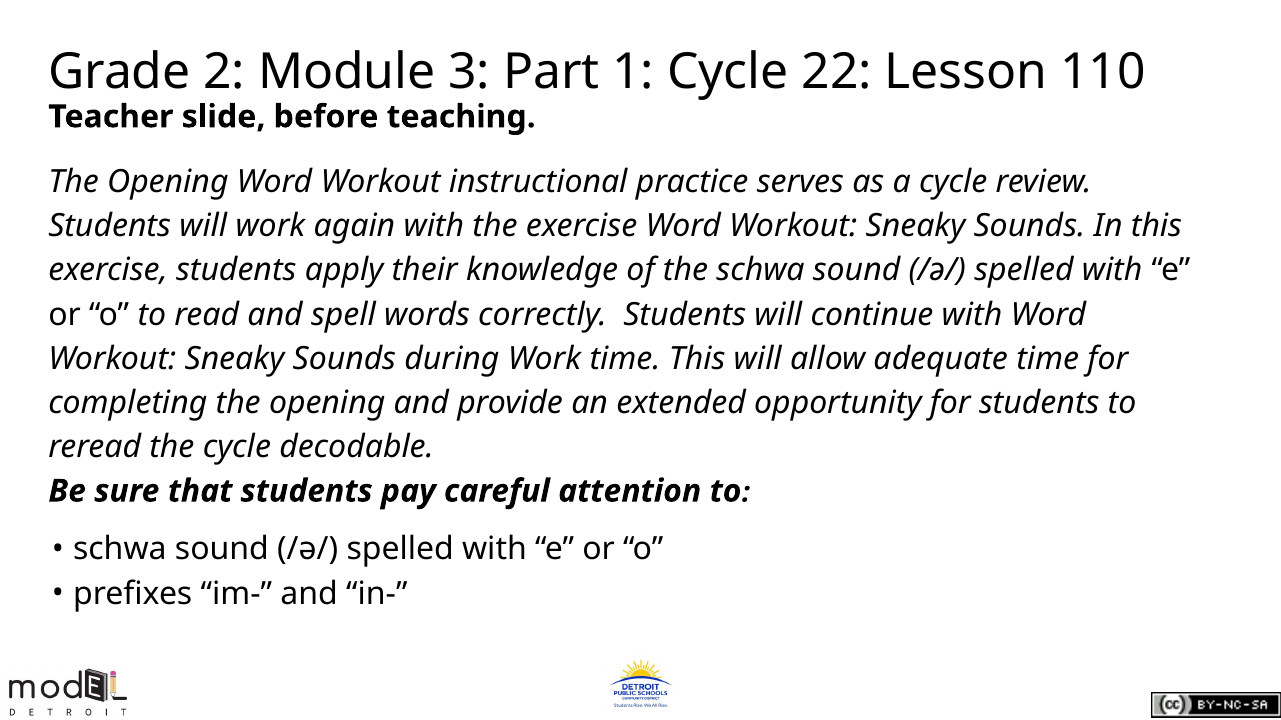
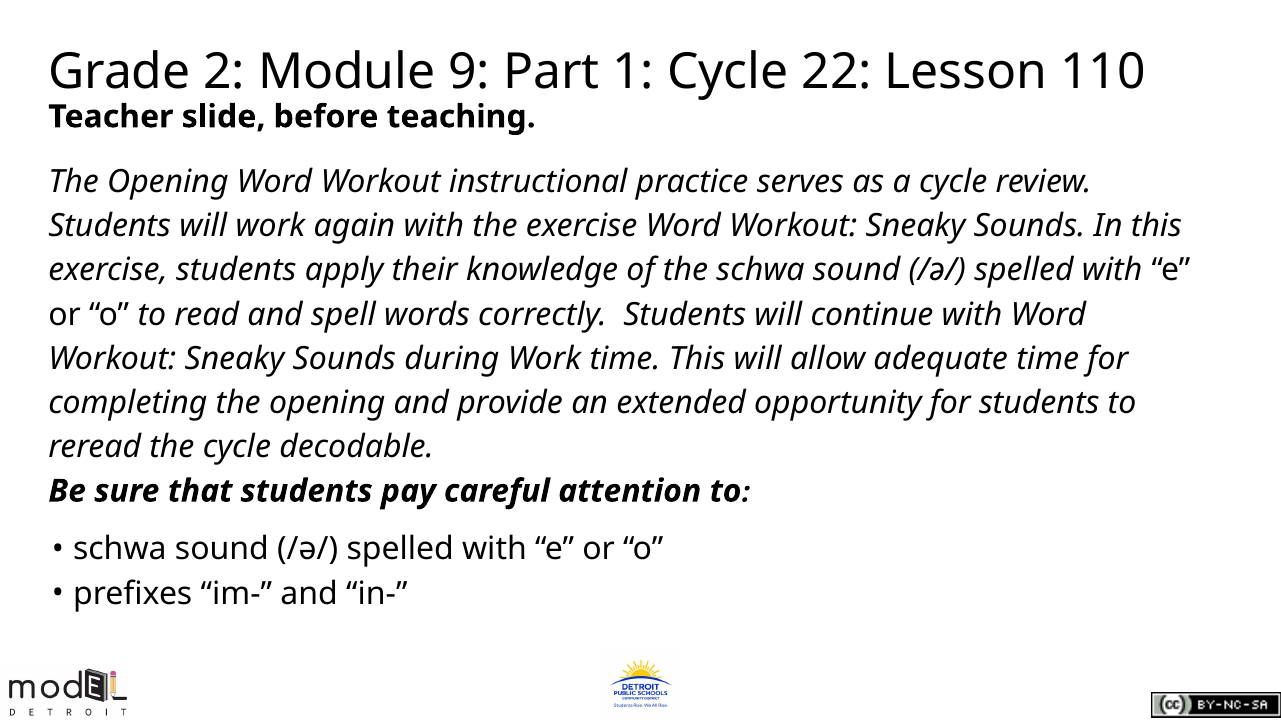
3: 3 -> 9 (469, 73)
